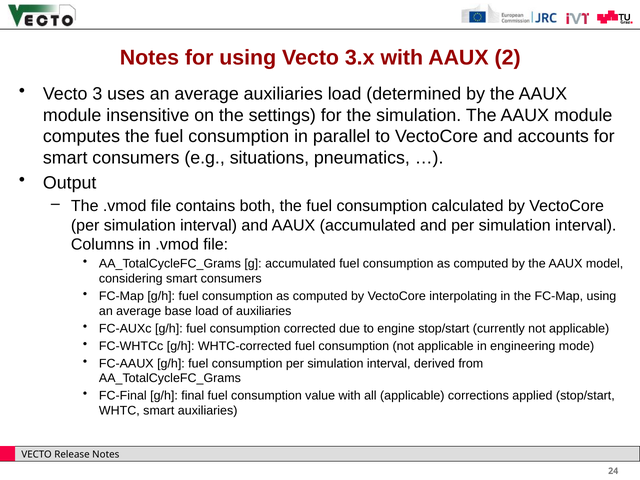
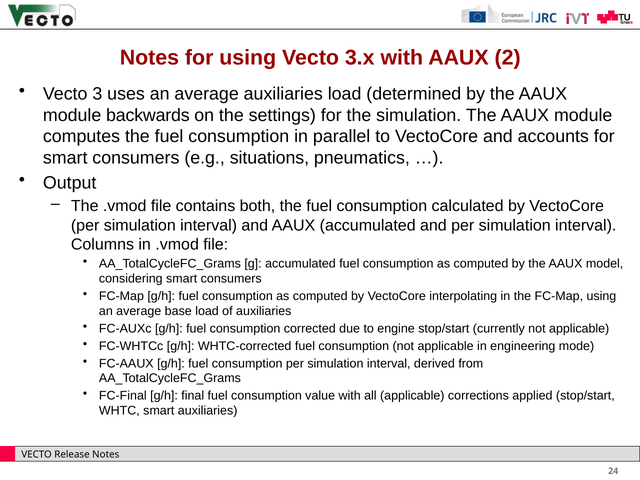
insensitive: insensitive -> backwards (148, 115)
